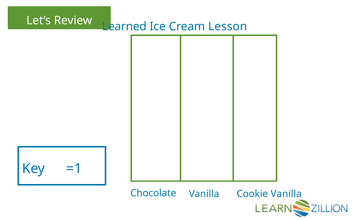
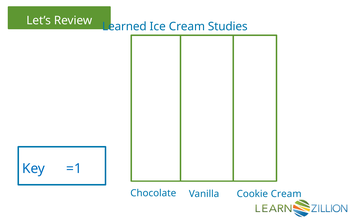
Lesson: Lesson -> Studies (228, 27)
Cookie Vanilla: Vanilla -> Cream (286, 194)
